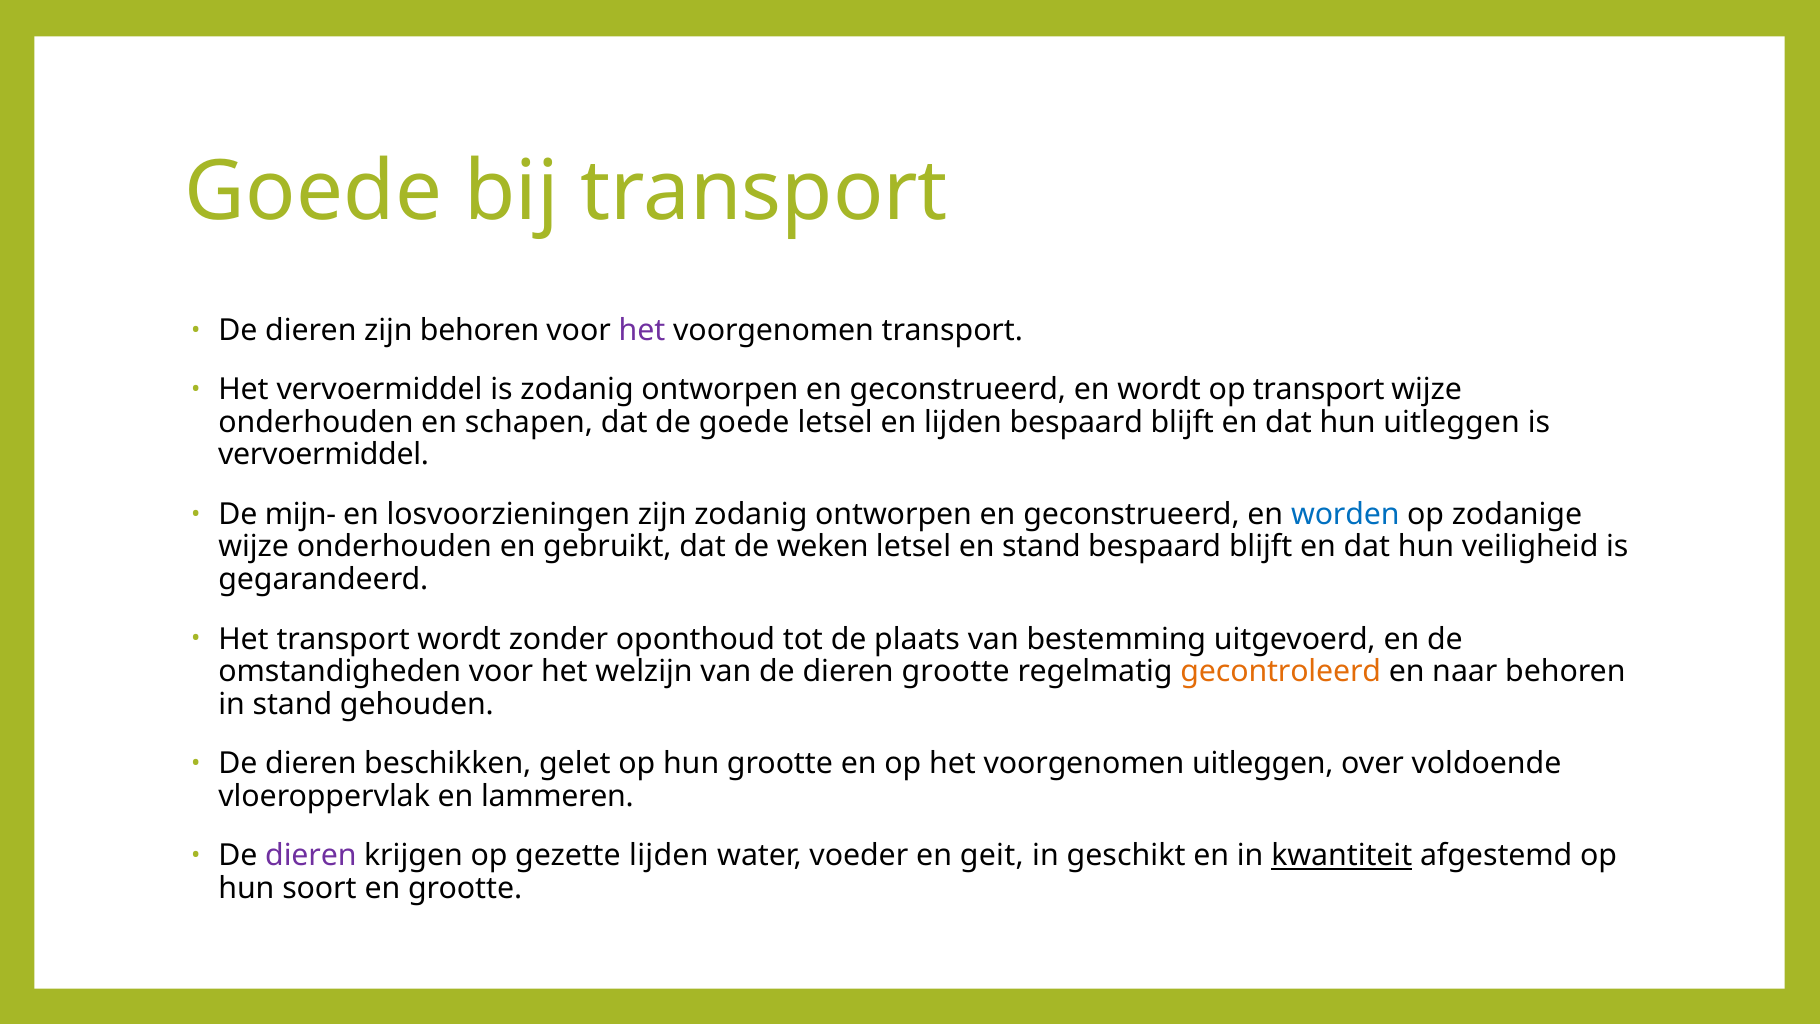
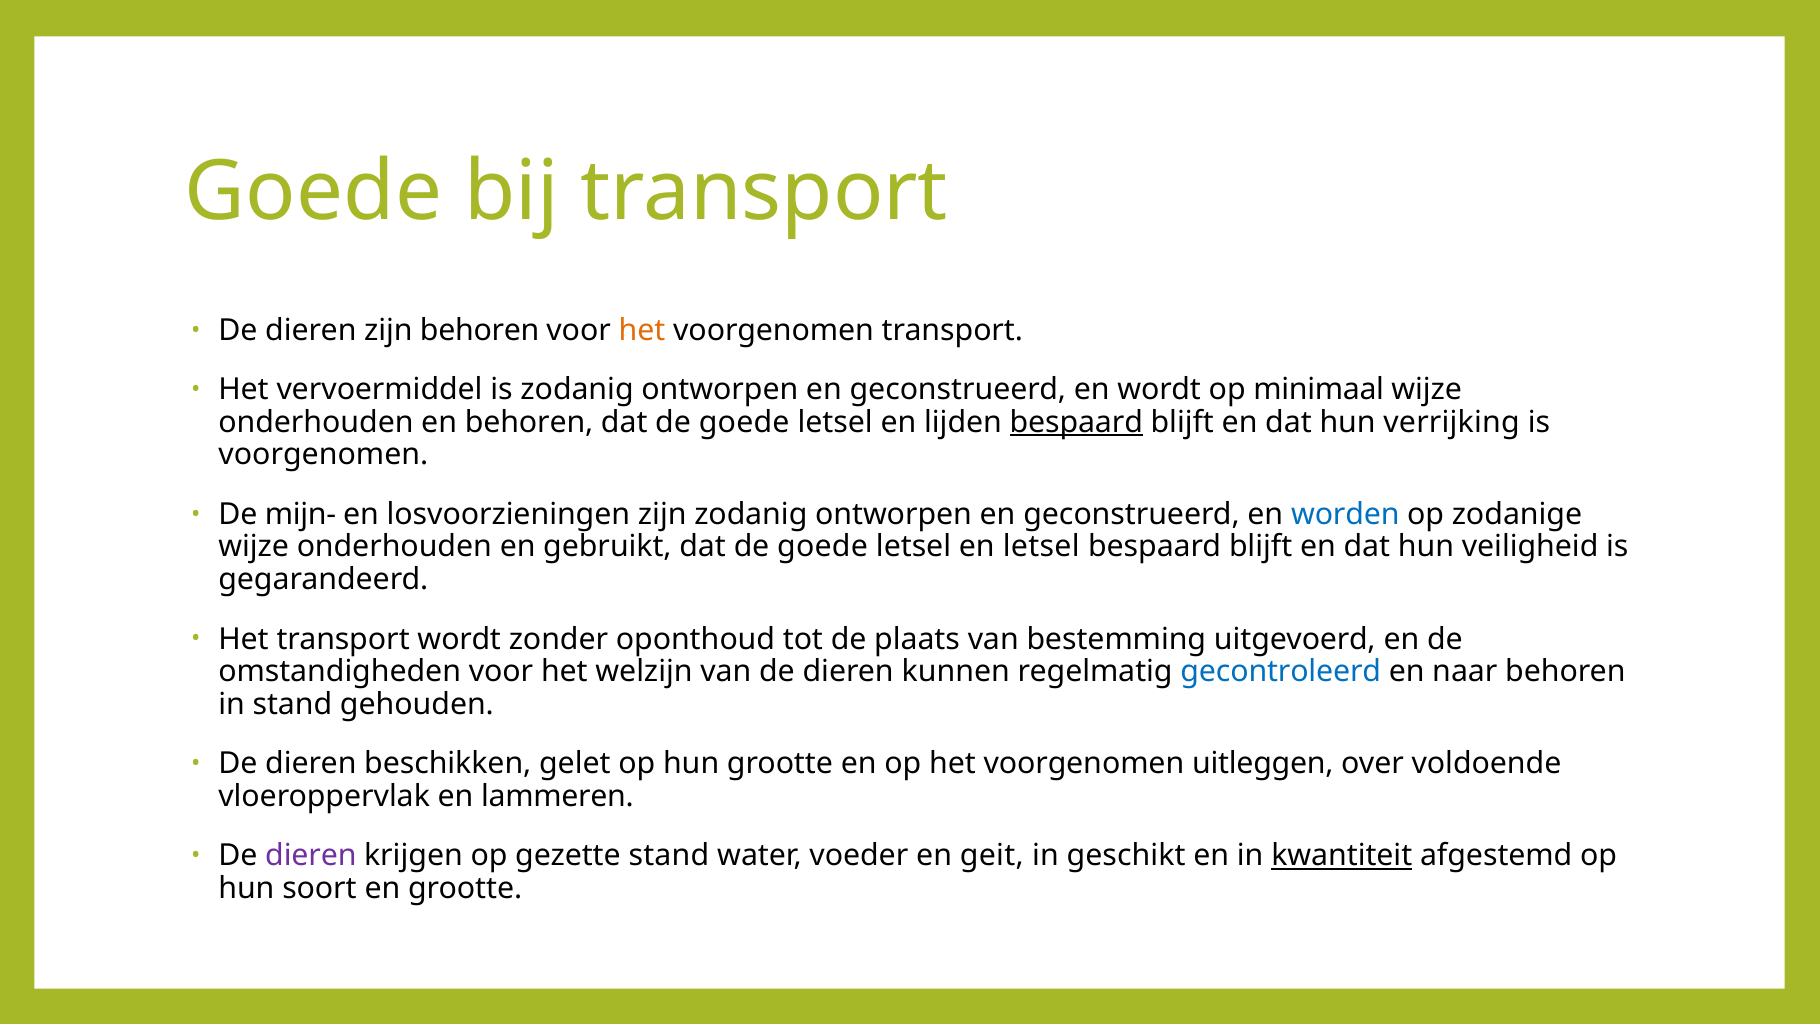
het colour: purple -> orange (642, 330)
op transport: transport -> minimaal (1319, 389)
en schapen: schapen -> behoren (529, 422)
bespaard underline: none -> present (1076, 422)
hun uitleggen: uitleggen -> verrijking (1452, 422)
vervoermiddel: vervoermiddel -> voorgenomen (323, 455)
gebruikt dat de weken: weken -> goede (823, 547)
en stand: stand -> letsel (1041, 547)
dieren grootte: grootte -> kunnen (956, 672)
gecontroleerd colour: orange -> blue (1281, 672)
gezette lijden: lijden -> stand (669, 856)
